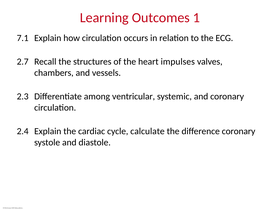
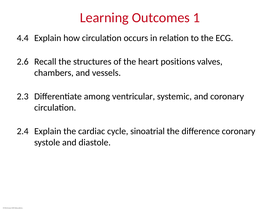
7.1: 7.1 -> 4.4 (23, 38)
2.7: 2.7 -> 2.6 (23, 62)
impulses: impulses -> positions (178, 62)
calculate: calculate -> sinoatrial (148, 131)
